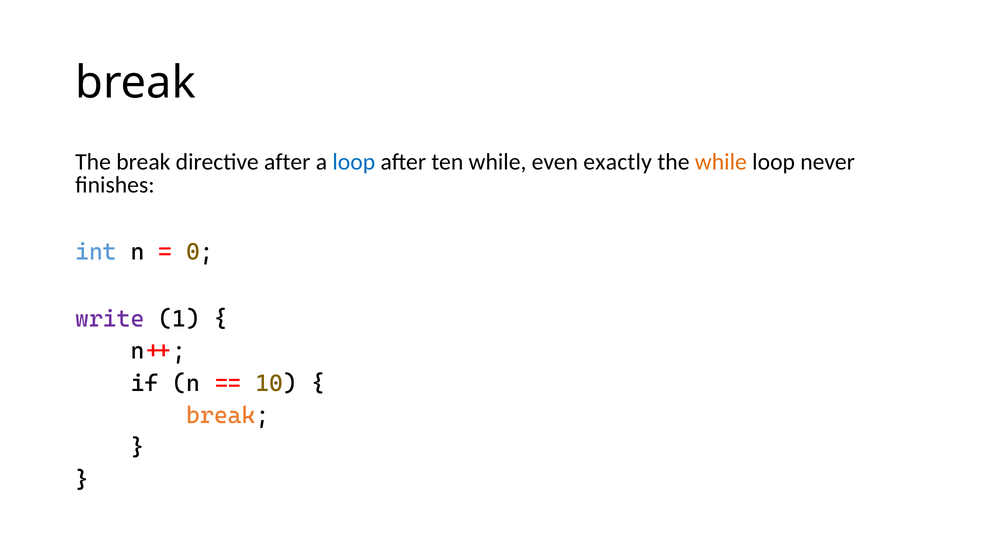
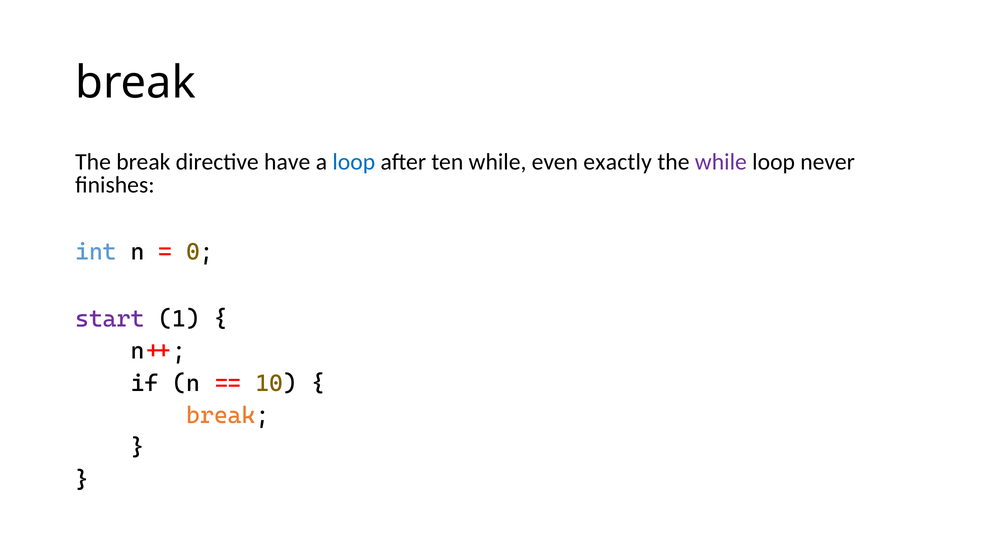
directive after: after -> have (287, 162)
while colour: orange -> purple (721, 162)
write: write -> start (110, 319)
